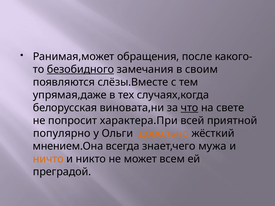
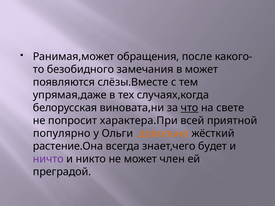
безобидного underline: present -> none (80, 69)
в своим: своим -> может (202, 69)
мнением.Она: мнением.Она -> растение.Она (68, 146)
мужа: мужа -> будет (213, 146)
ничто colour: orange -> purple (48, 159)
всем: всем -> член (172, 159)
